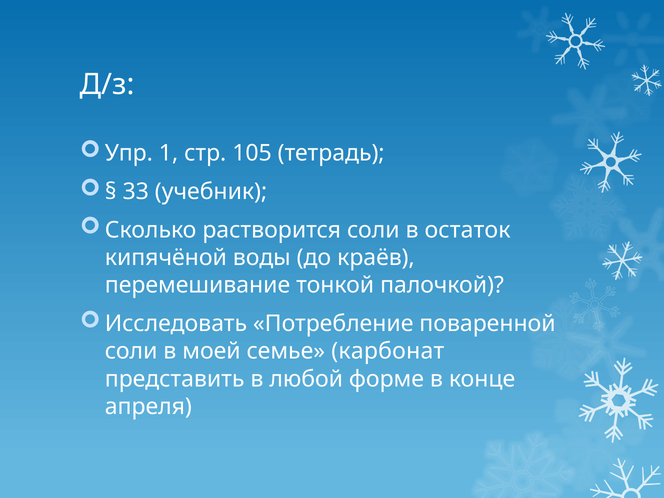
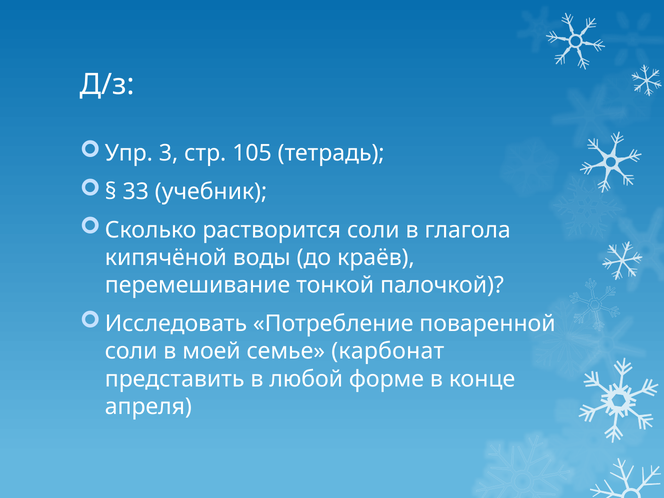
1: 1 -> 3 (169, 153)
остаток: остаток -> глагола (468, 230)
